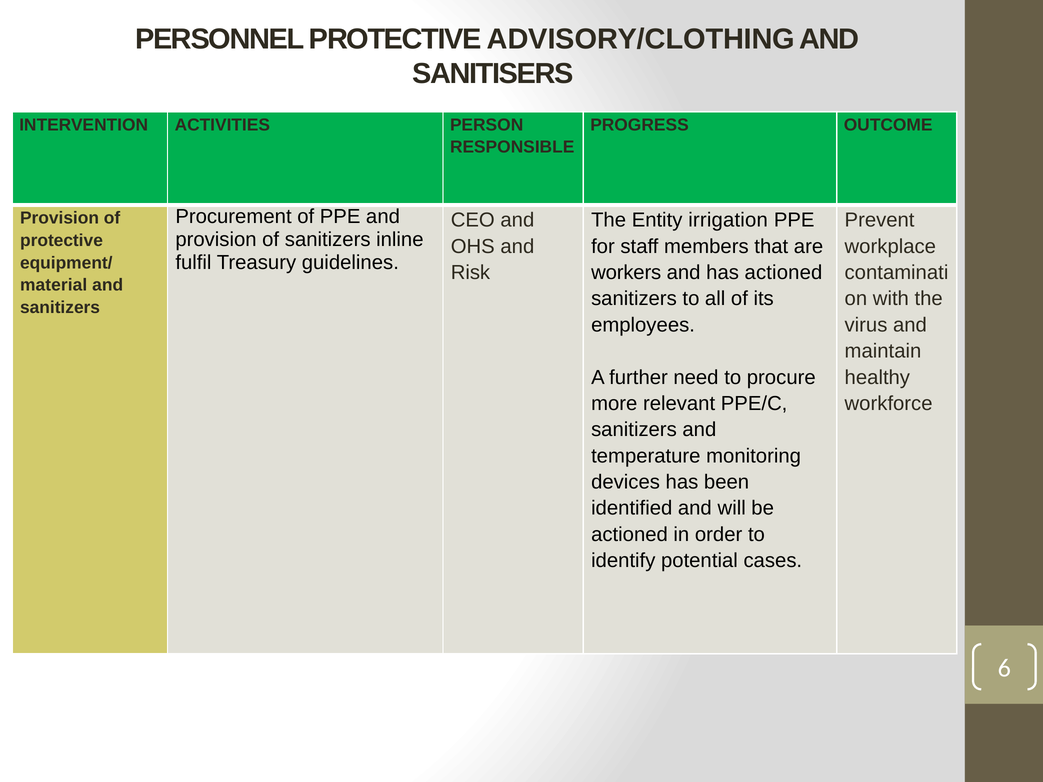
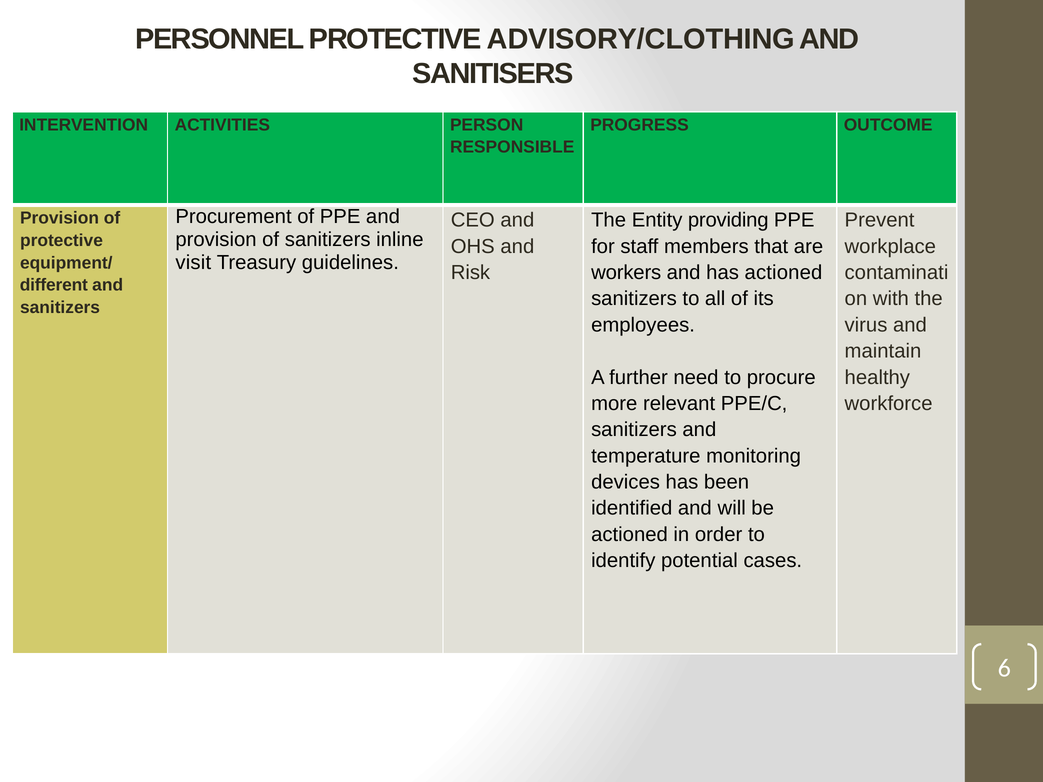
irrigation: irrigation -> providing (728, 220)
fulfil: fulfil -> visit (193, 262)
material: material -> different (54, 285)
